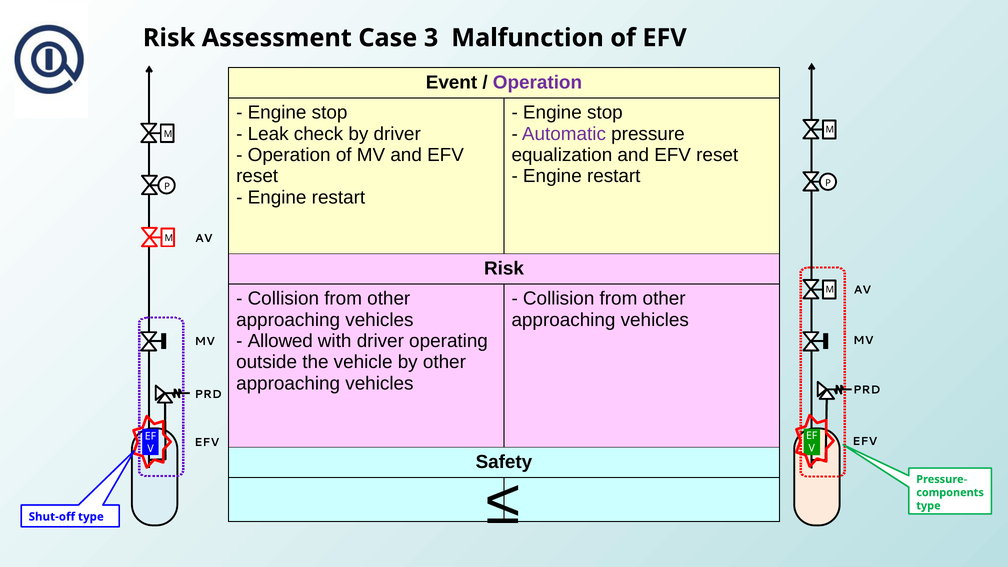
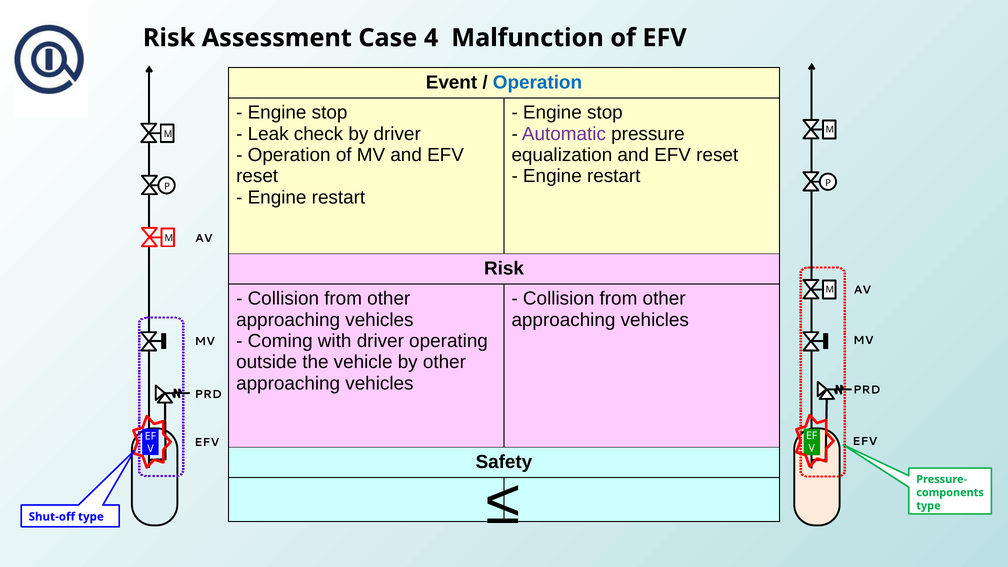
3: 3 -> 4 (431, 38)
Operation colour: purple -> blue (537, 82)
Allowed: Allowed -> Coming (280, 341)
